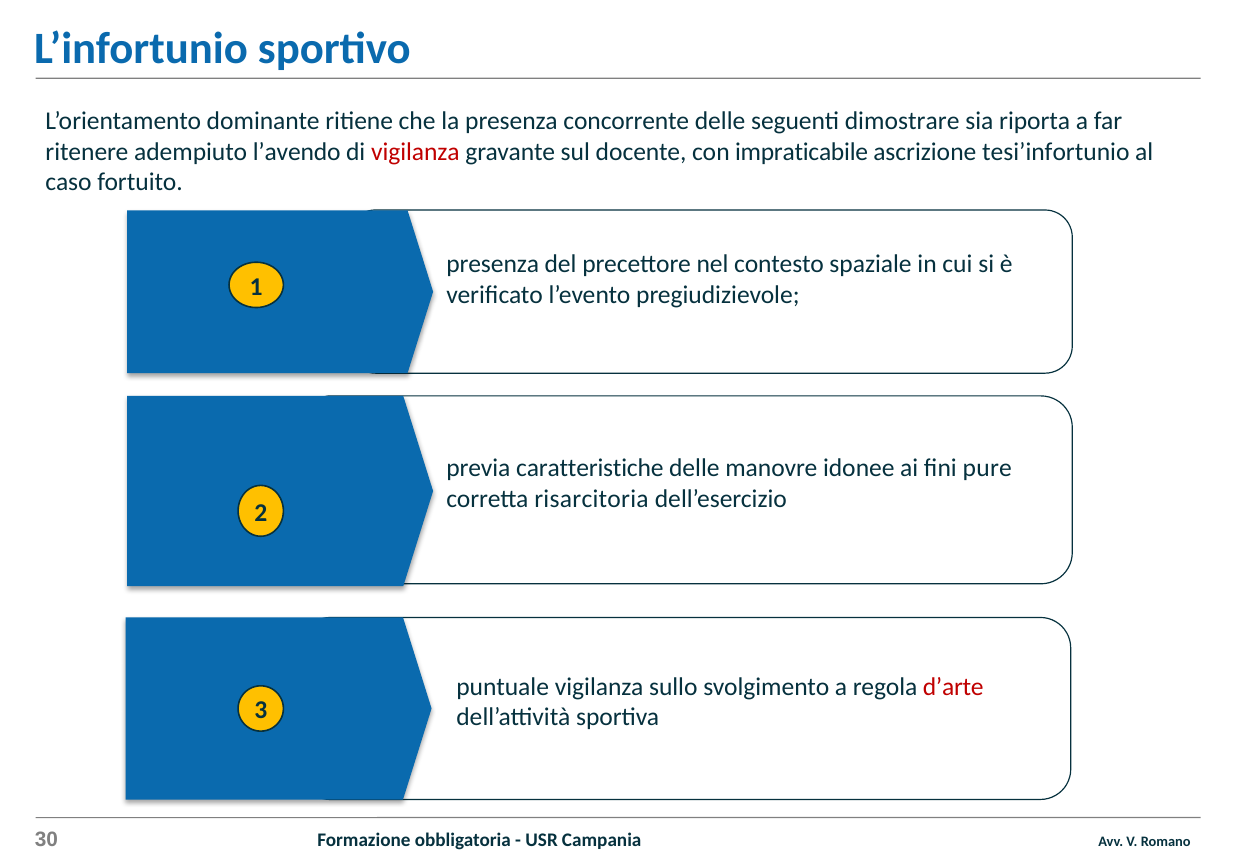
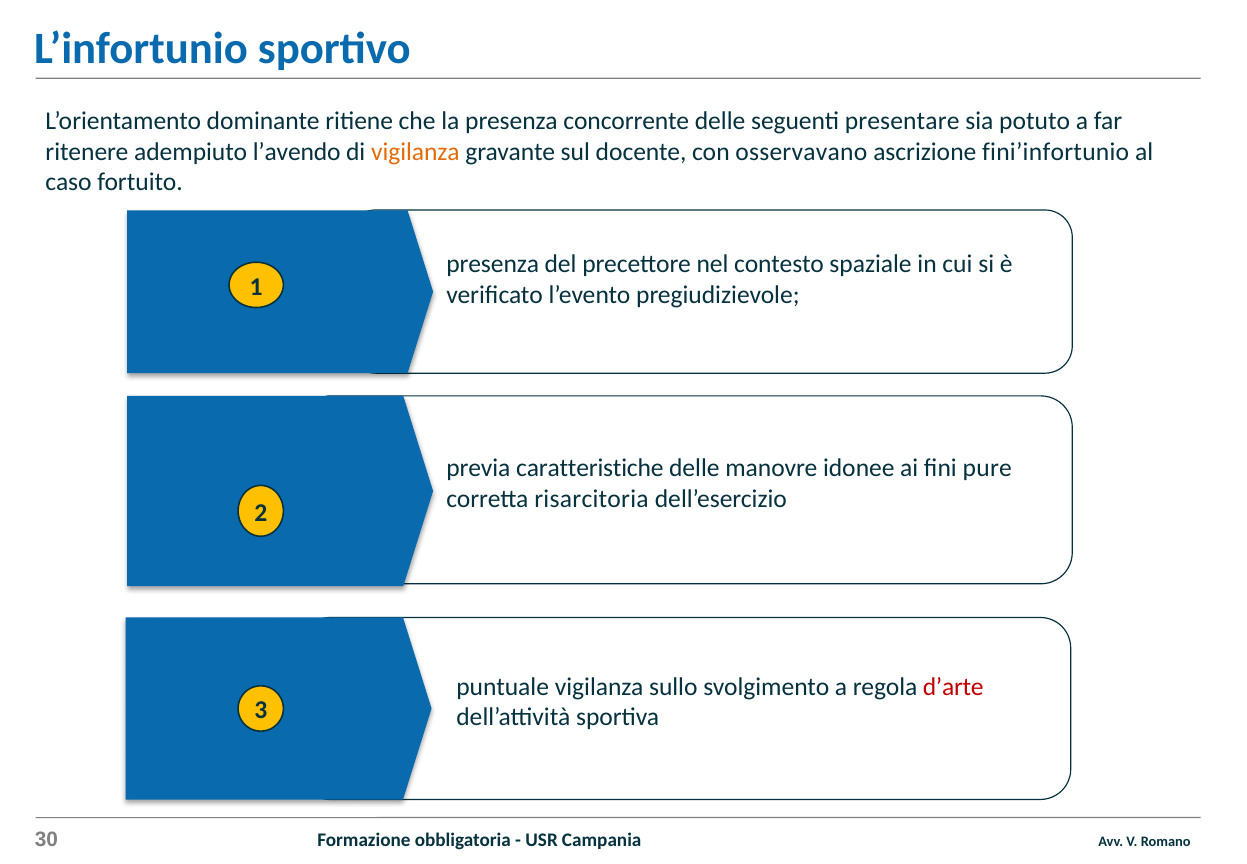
dimostrare: dimostrare -> presentare (902, 121)
riporta: riporta -> potuto (1035, 121)
vigilanza colour: red -> orange (415, 152)
impraticabile: impraticabile -> osservavano (801, 152)
tesi’infortunio: tesi’infortunio -> fini’infortunio (1056, 152)
